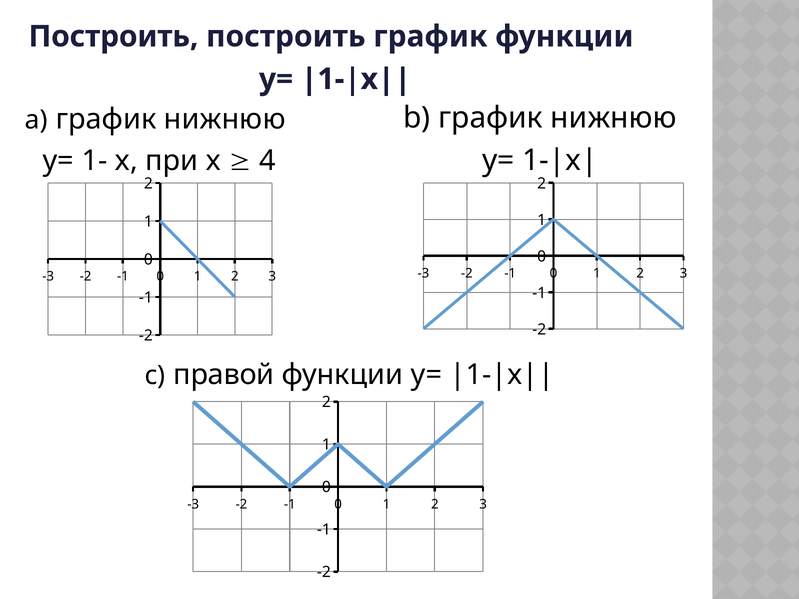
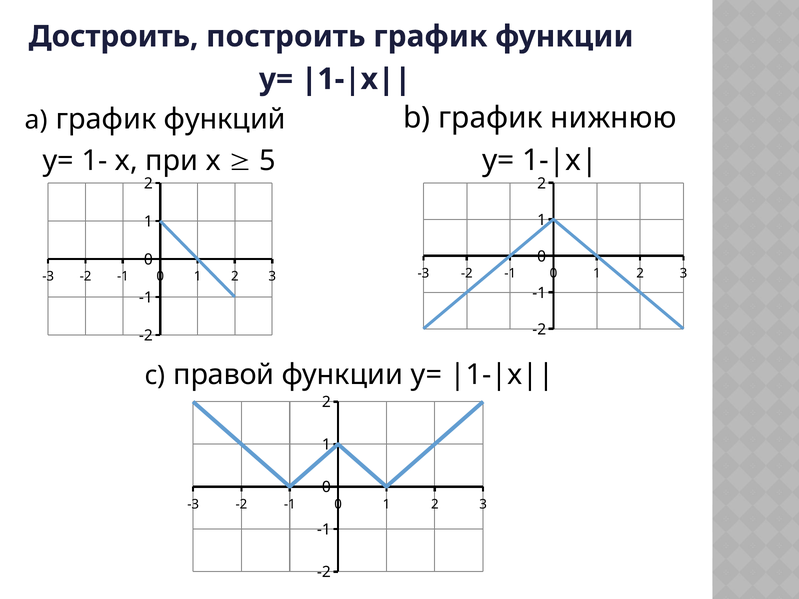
Построить: Построить -> Достроить (113, 37)
a график нижнюю: нижнюю -> функций (225, 119)
4: 4 -> 5 (267, 161)
